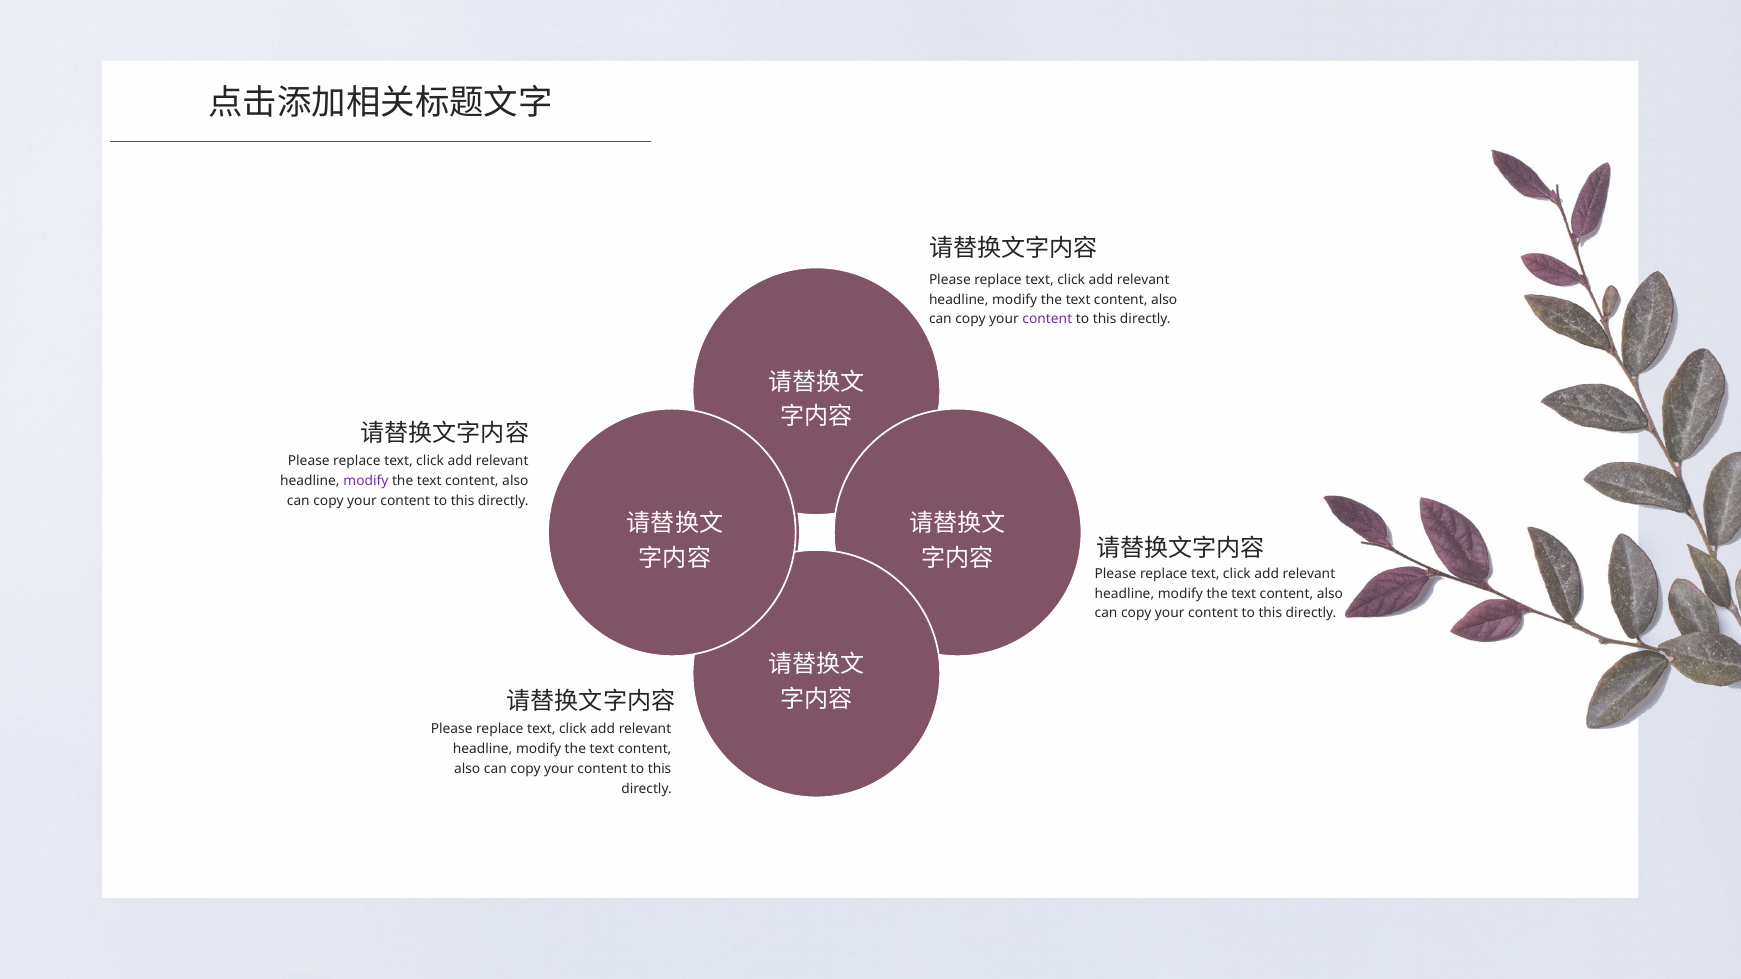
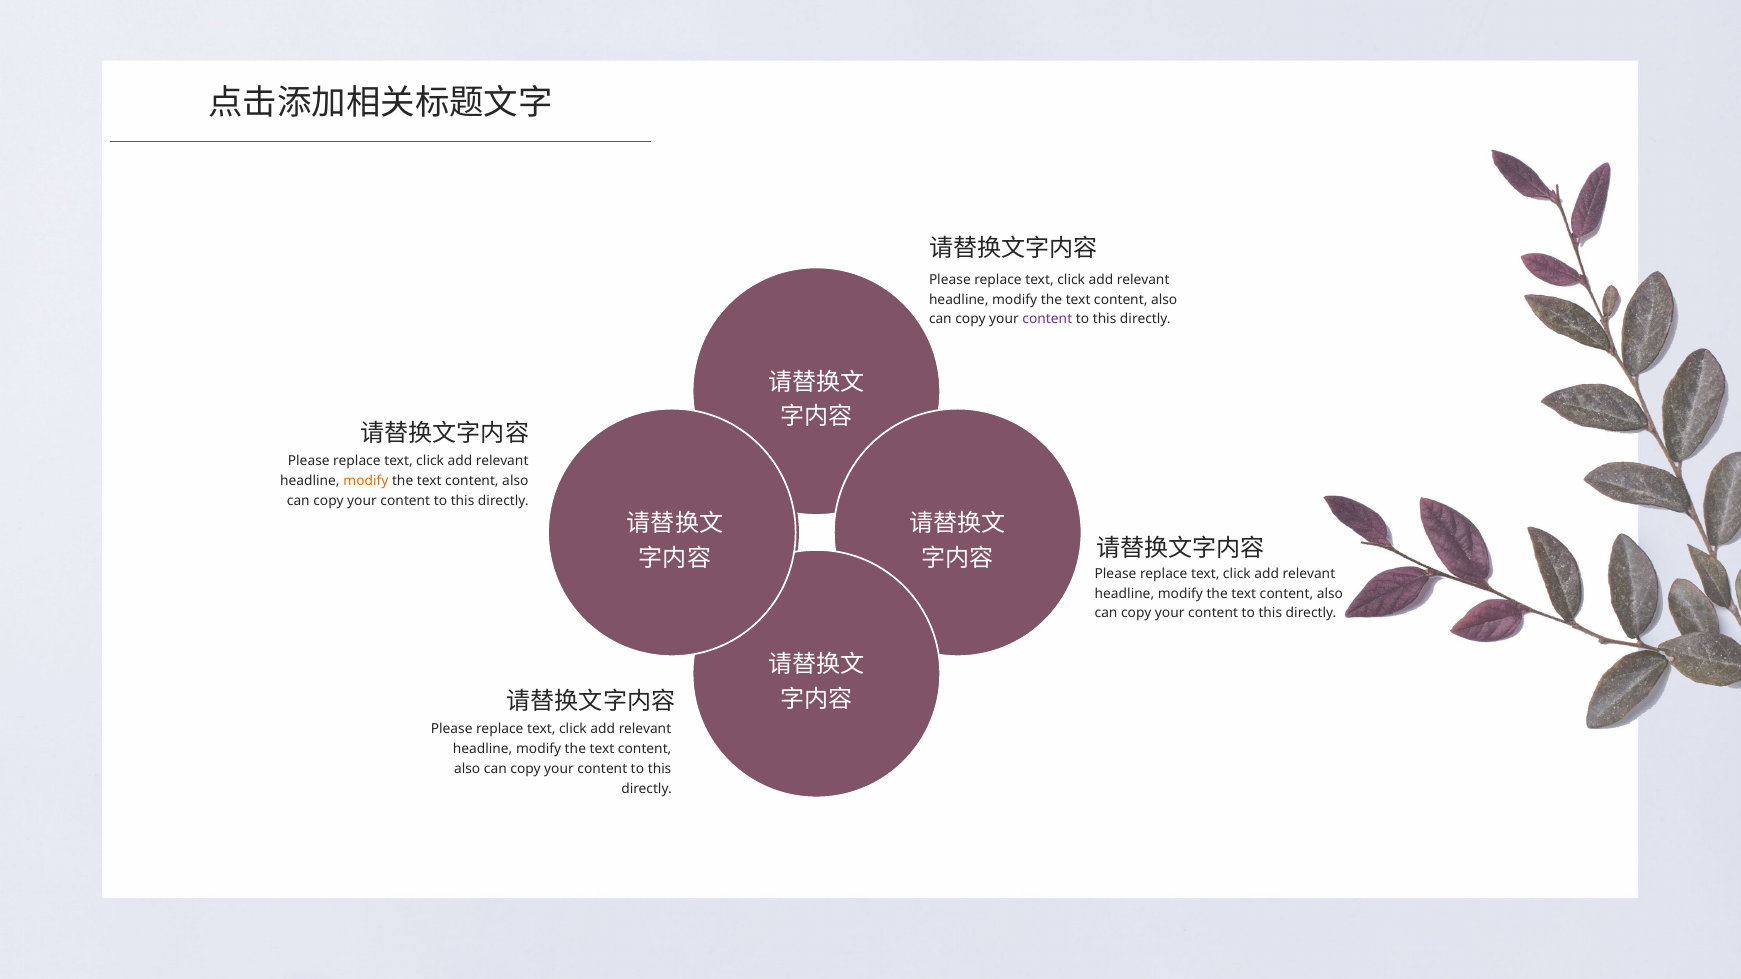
modify colour: purple -> orange (366, 481)
